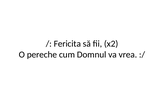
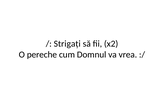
Fericita: Fericita -> Strigați (67, 44)
